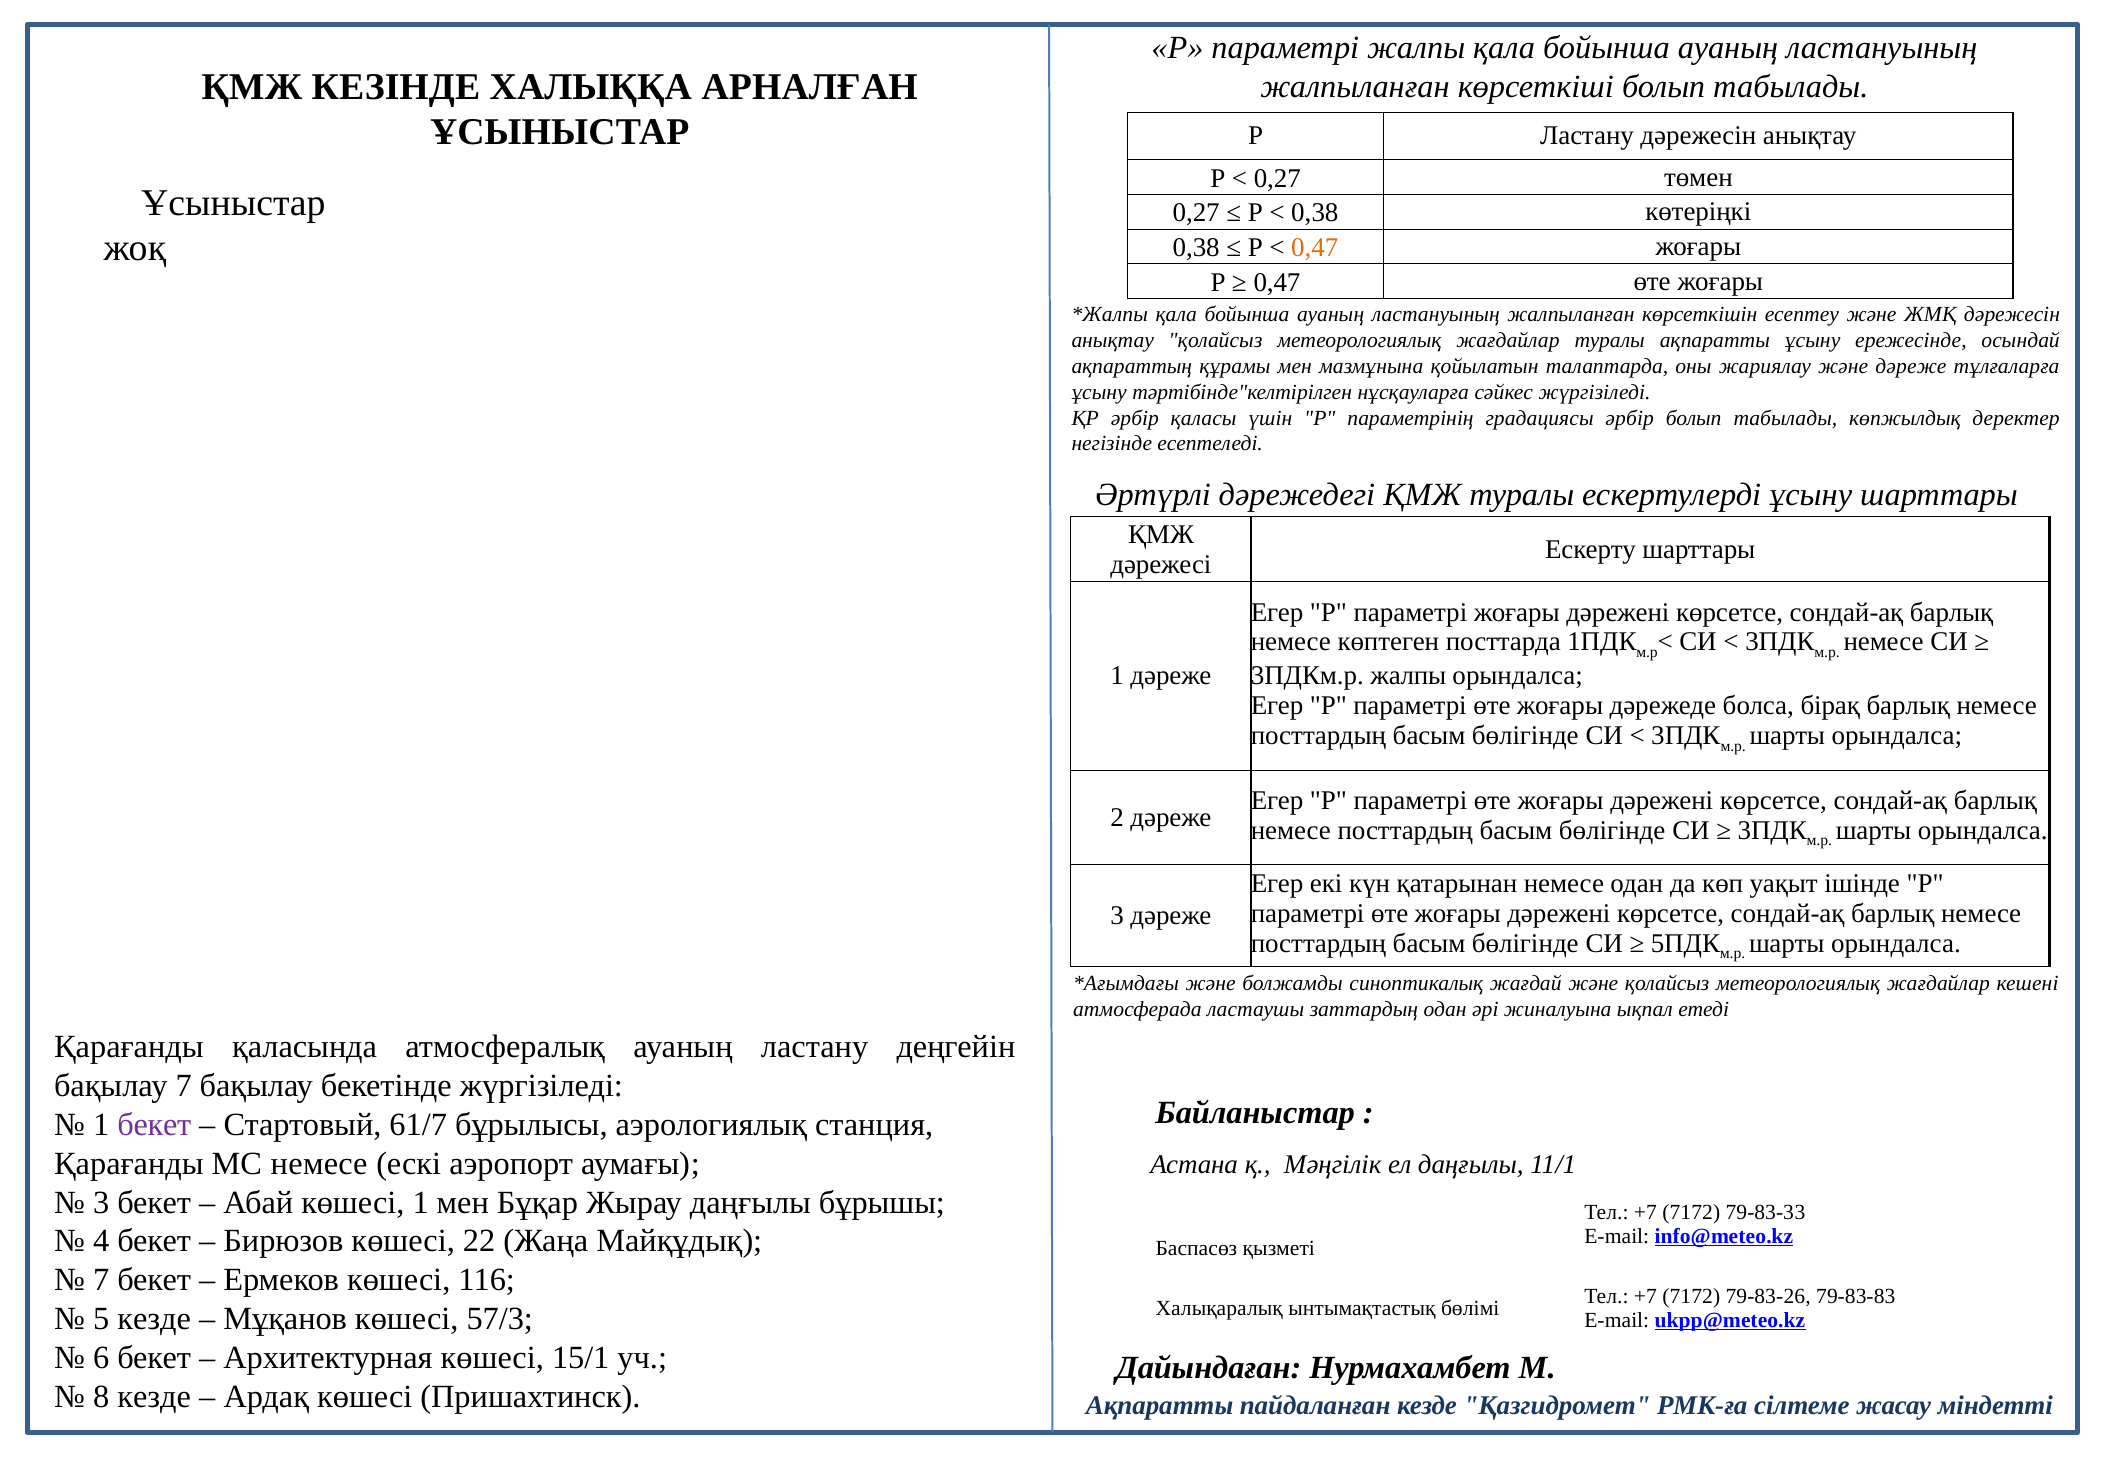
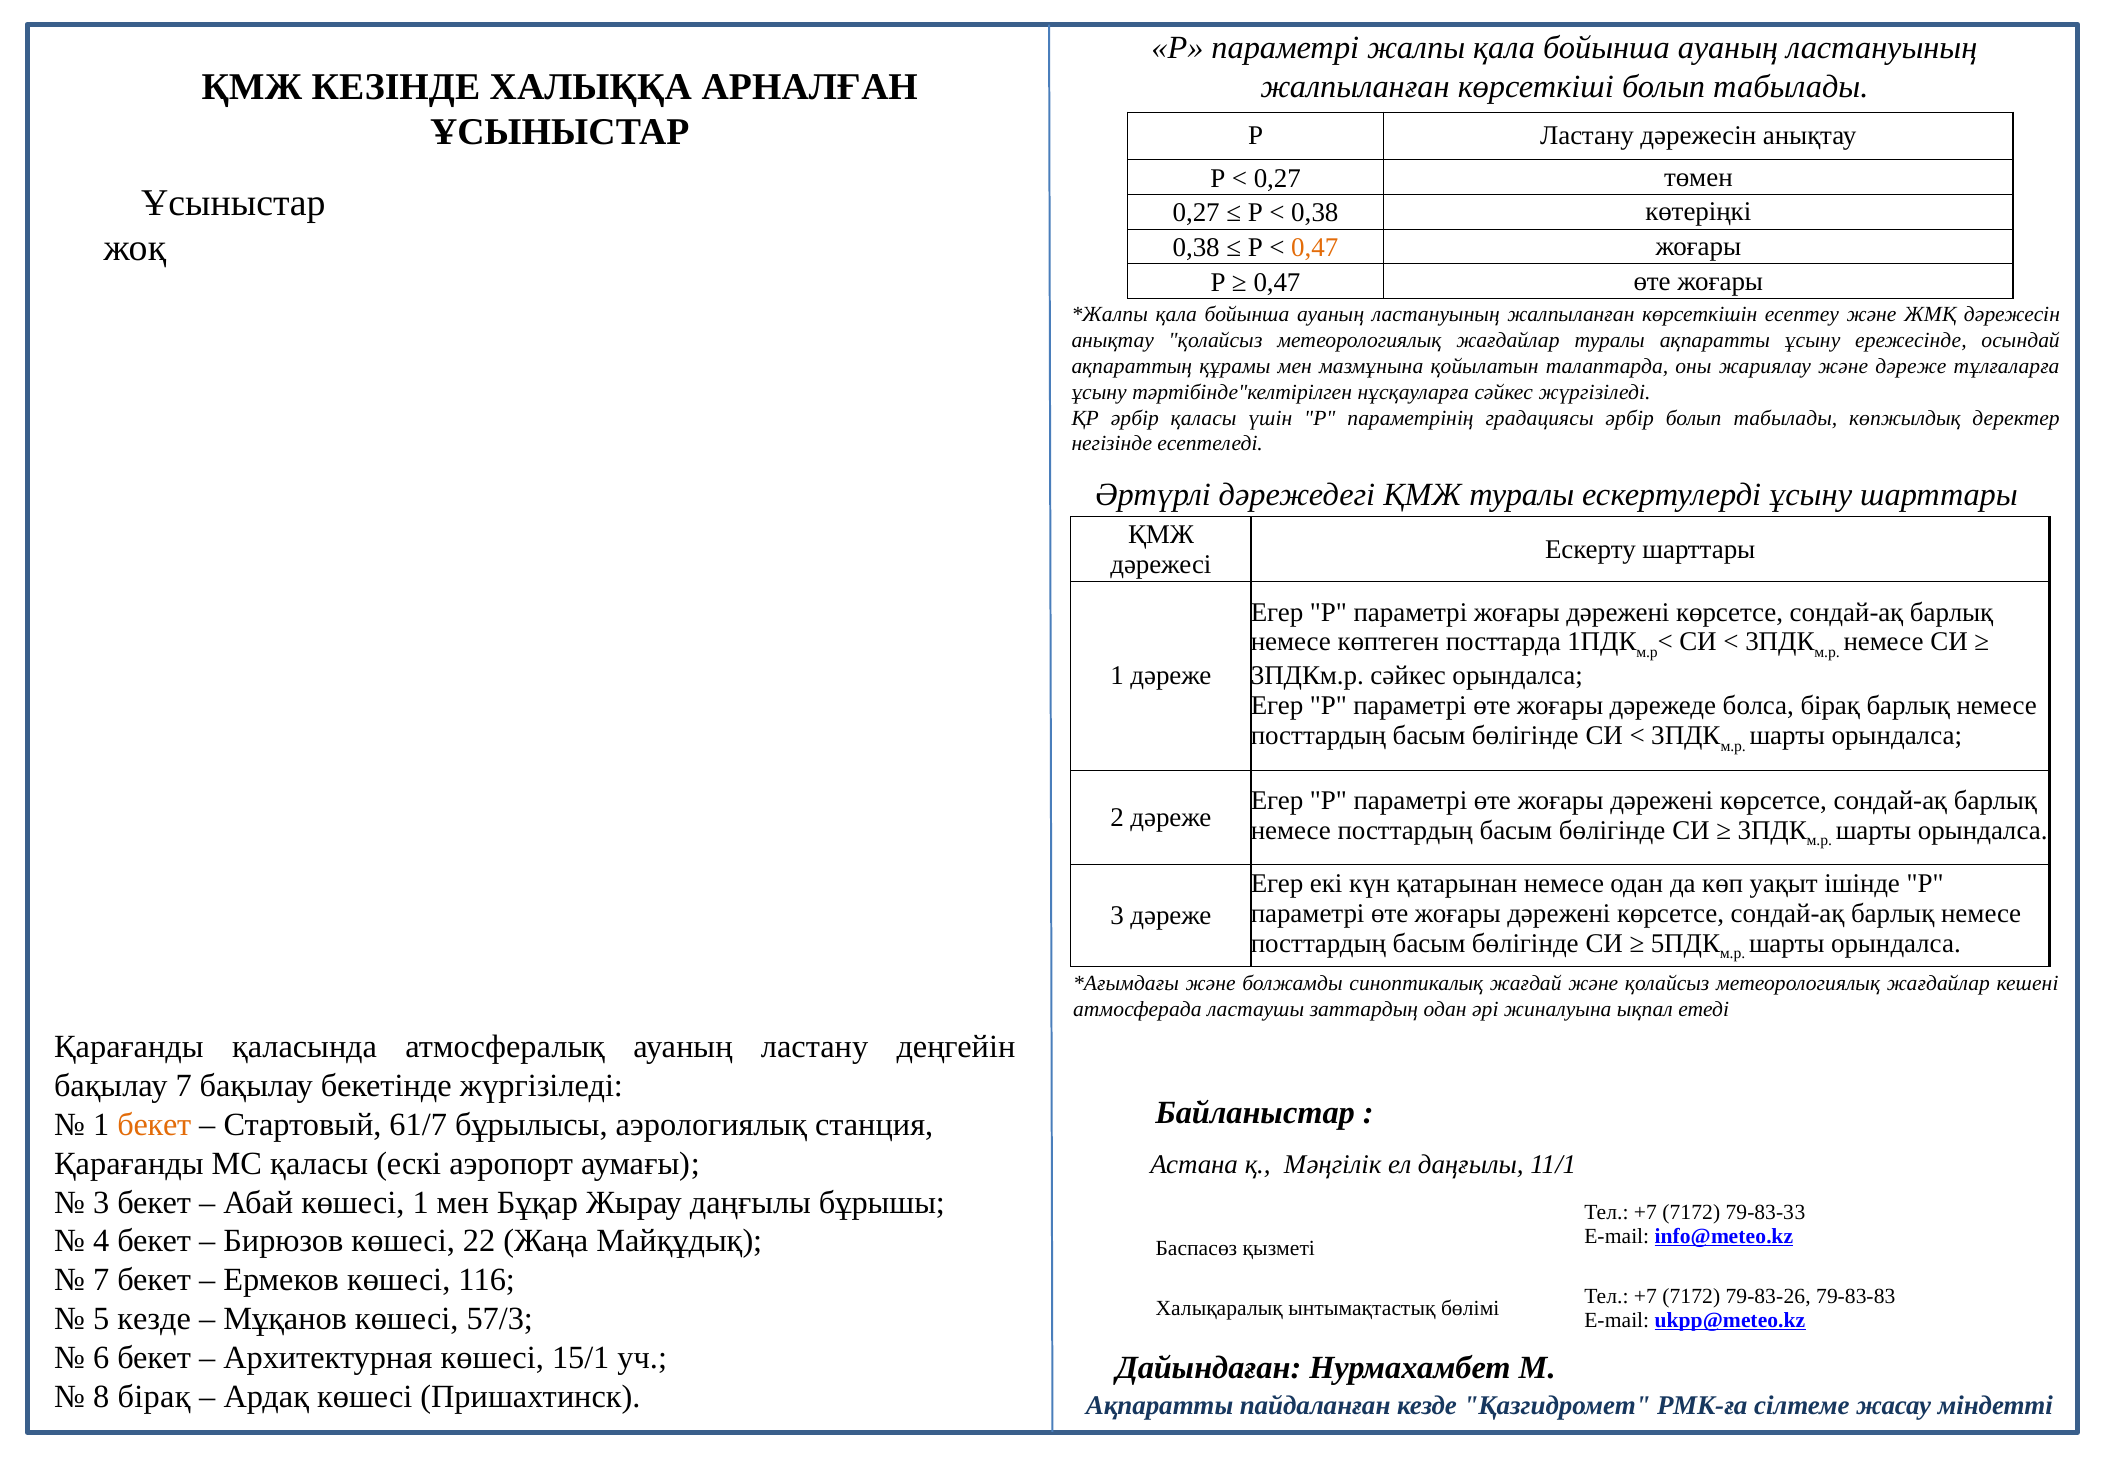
3ПДКм.р жалпы: жалпы -> сәйкес (1408, 676)
бекет colour: purple -> orange (154, 1125)
МС немесе: немесе -> қаласы (319, 1164)
8 кезде: кезде -> бірақ (154, 1397)
